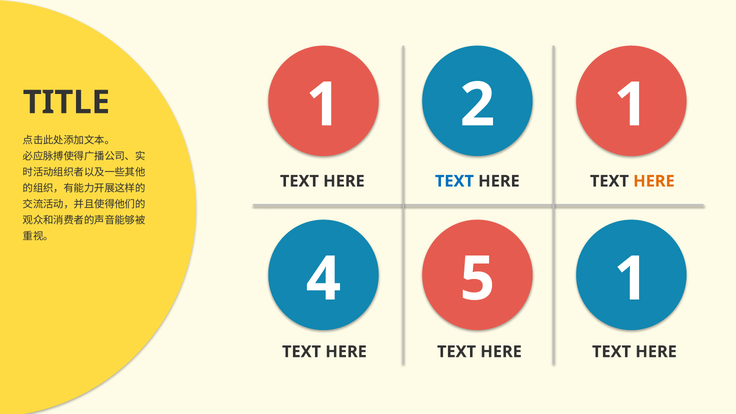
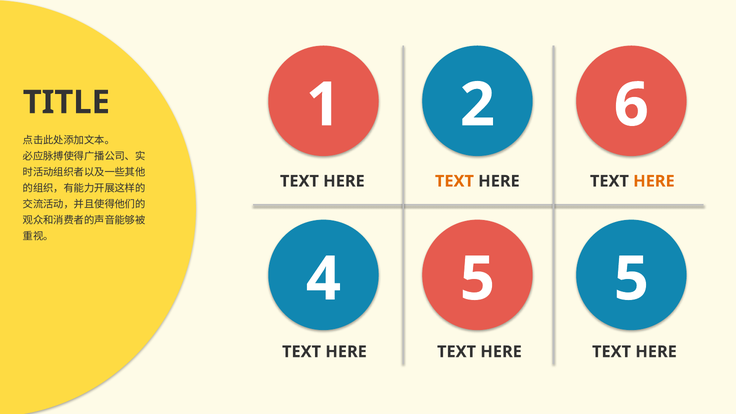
2 1: 1 -> 6 (631, 105)
TEXT colour: blue -> orange (454, 181)
5 1: 1 -> 5 (631, 279)
